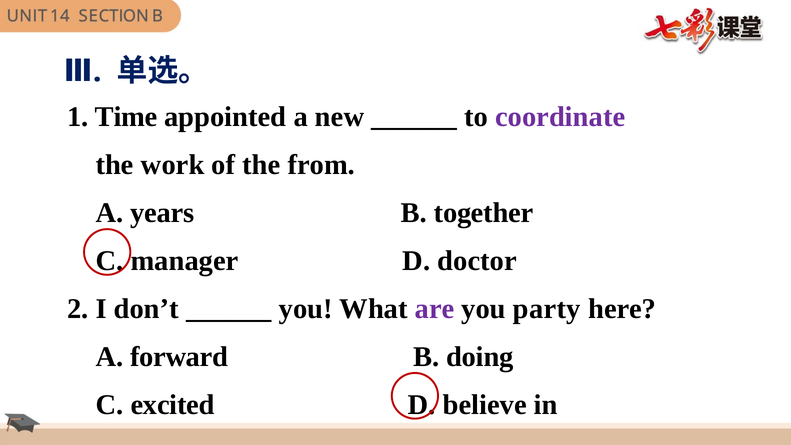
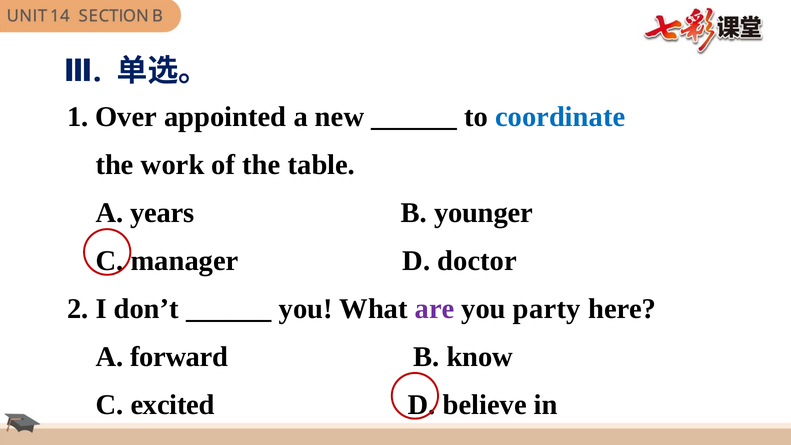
Time: Time -> Over (126, 117)
coordinate colour: purple -> blue (560, 117)
from: from -> table (321, 165)
together: together -> younger (483, 213)
doing: doing -> know (480, 357)
